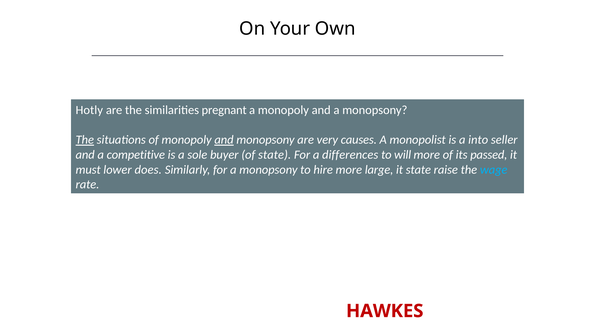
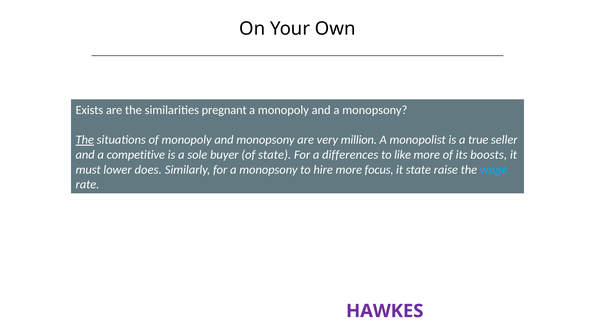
Hotly: Hotly -> Exists (89, 110)
and underline: present -> none (224, 140)
causes: causes -> million (359, 140)
into: into -> true (478, 140)
will: will -> like (403, 155)
passed: passed -> boosts (489, 155)
large: large -> focus (379, 169)
HAWKES colour: red -> purple (385, 311)
